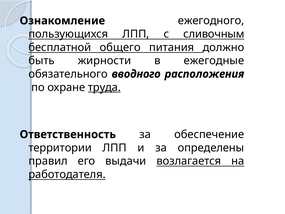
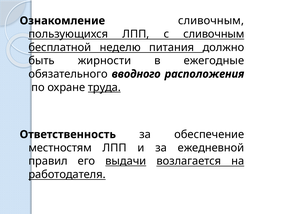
Ознакомление ежегодного: ежегодного -> сливочным (211, 21)
общего: общего -> неделю (120, 47)
территории: территории -> местностям (60, 148)
определены: определены -> ежедневной (211, 148)
выдачи underline: none -> present (126, 161)
